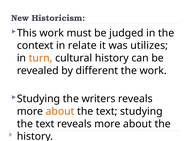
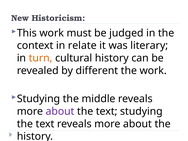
utilizes: utilizes -> literary (149, 46)
writers: writers -> middle (99, 99)
about colour: orange -> purple (60, 111)
